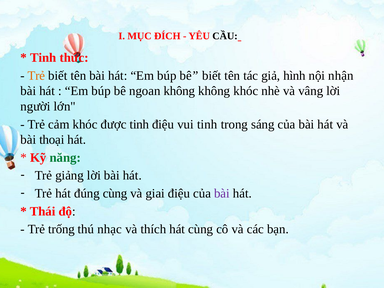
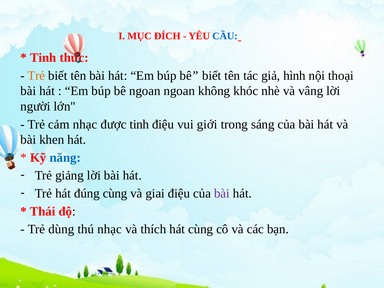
CẦU colour: black -> blue (225, 36)
nhận: nhận -> thoại (341, 76)
ngoan không: không -> ngoan (179, 91)
cảm khóc: khóc -> nhạc (85, 124)
vui tinh: tinh -> giới (207, 124)
thoại: thoại -> khen (52, 140)
năng colour: green -> blue (65, 158)
trống: trống -> dùng (61, 229)
